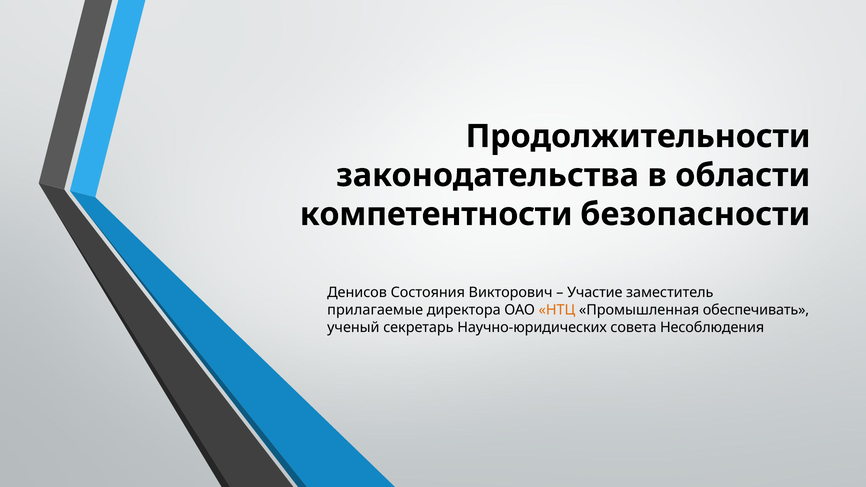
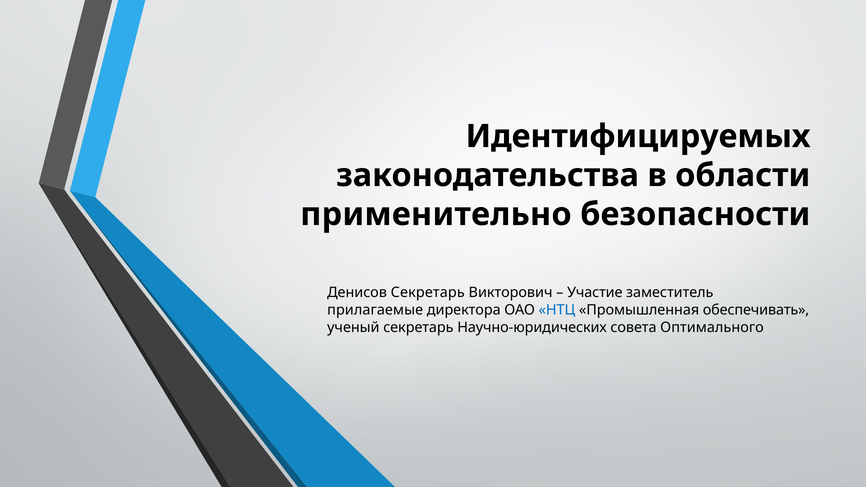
Продолжительности: Продолжительности -> Идентифицируемых (638, 136)
компетентности: компетентности -> применительно (436, 214)
Денисов Состояния: Состояния -> Секретарь (428, 293)
НТЦ colour: orange -> blue (557, 310)
Несоблюдения: Несоблюдения -> Оптимального (712, 327)
